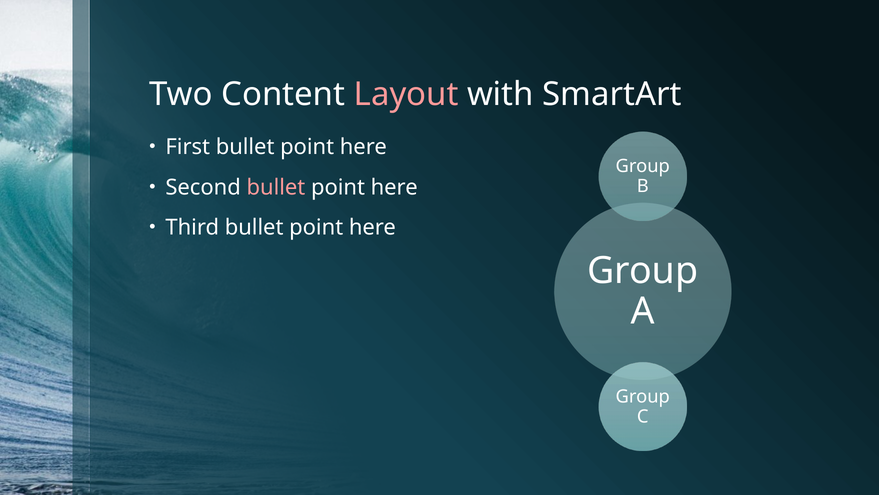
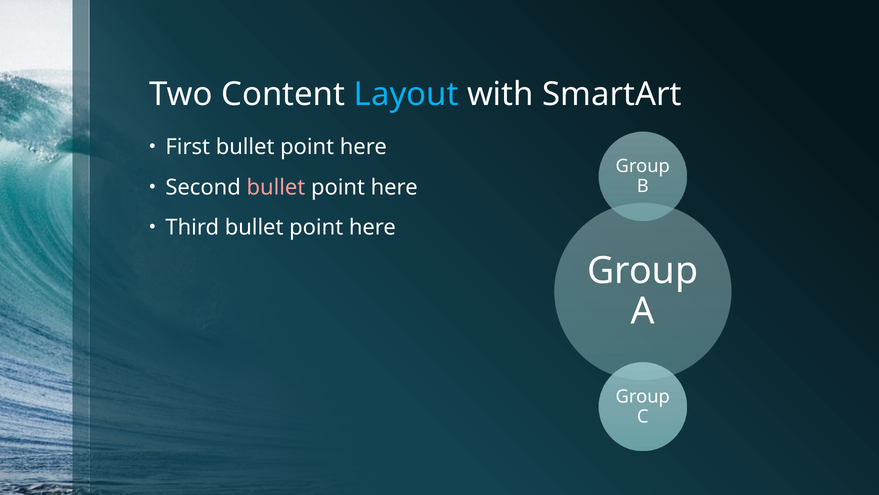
Layout colour: pink -> light blue (406, 94)
